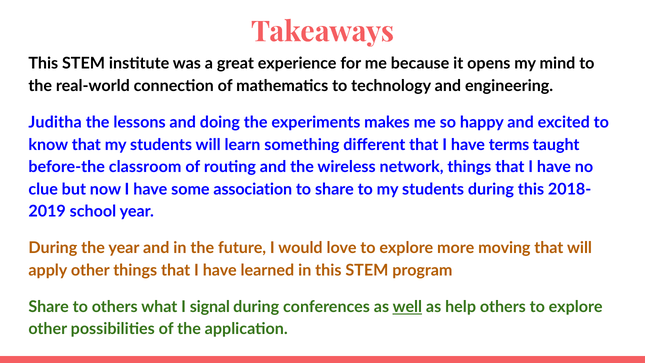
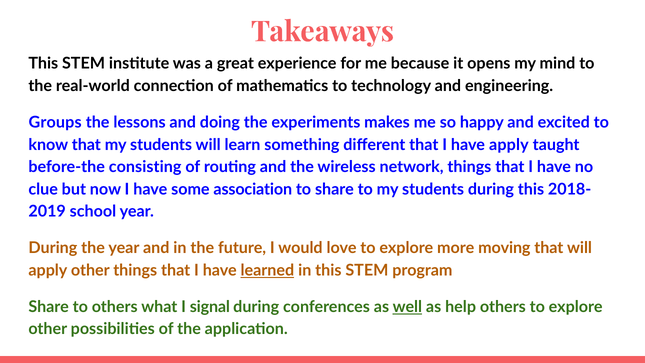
Juditha: Juditha -> Groups (55, 122)
have terms: terms -> apply (509, 145)
classroom: classroom -> consisting (145, 167)
learned underline: none -> present (267, 270)
